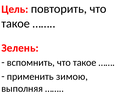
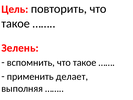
зимою: зимою -> делает (72, 76)
